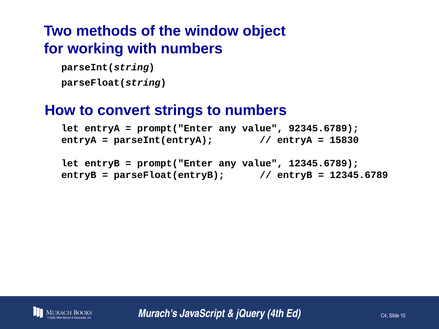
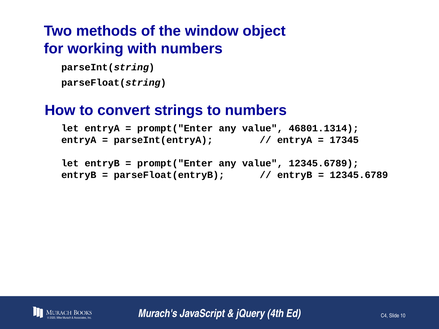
92345.6789: 92345.6789 -> 46801.1314 (324, 128)
15830: 15830 -> 17345 (344, 140)
